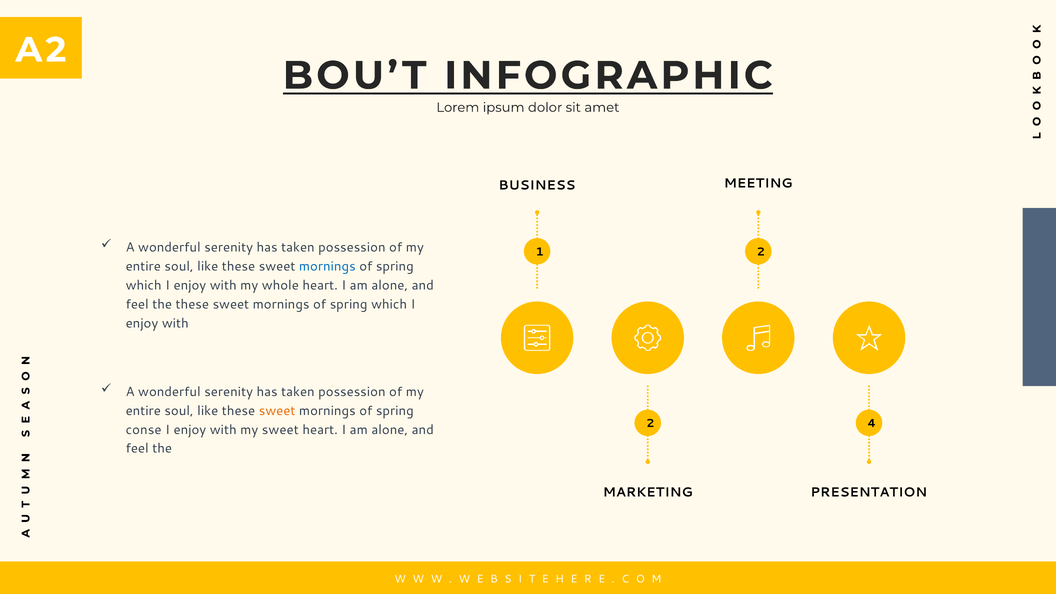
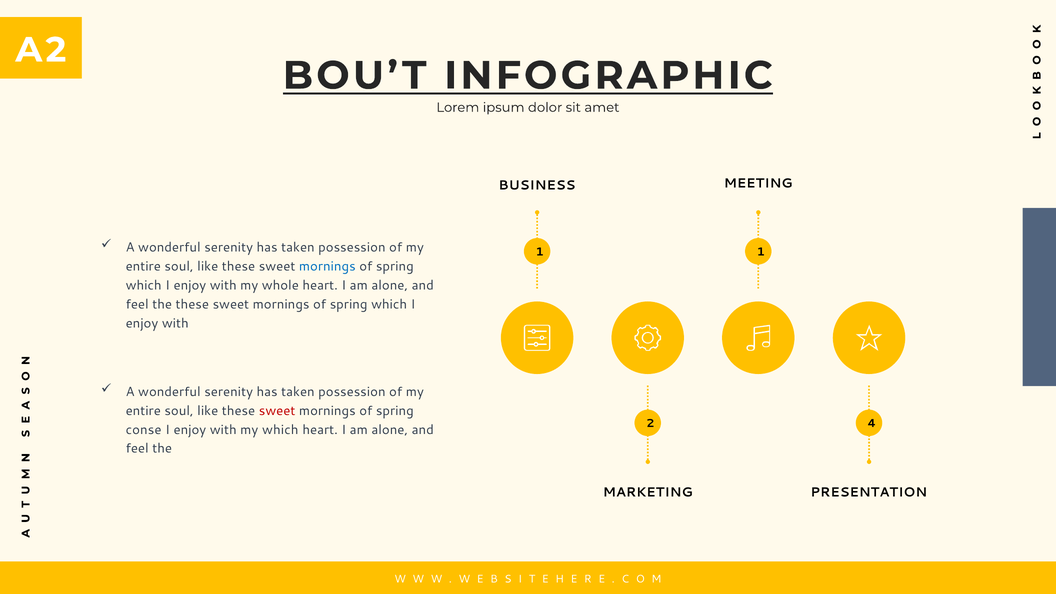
1 2: 2 -> 1 (761, 252)
sweet colour: orange -> red (277, 411)
my sweet: sweet -> which (280, 430)
